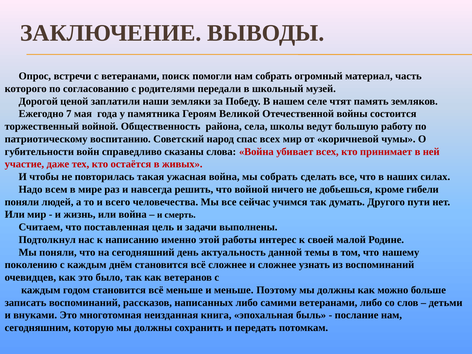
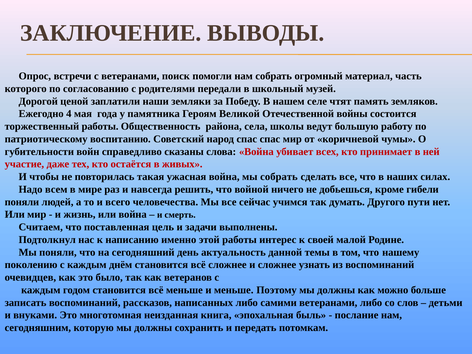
7: 7 -> 4 (69, 114)
торжественный войной: войной -> работы (100, 126)
спас всех: всех -> спас (270, 139)
